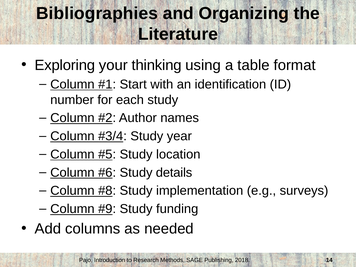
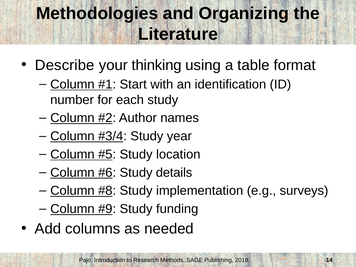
Bibliographies: Bibliographies -> Methodologies (97, 13)
Exploring: Exploring -> Describe (65, 65)
